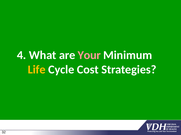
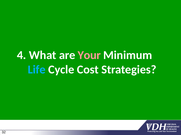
Life colour: yellow -> light blue (37, 70)
